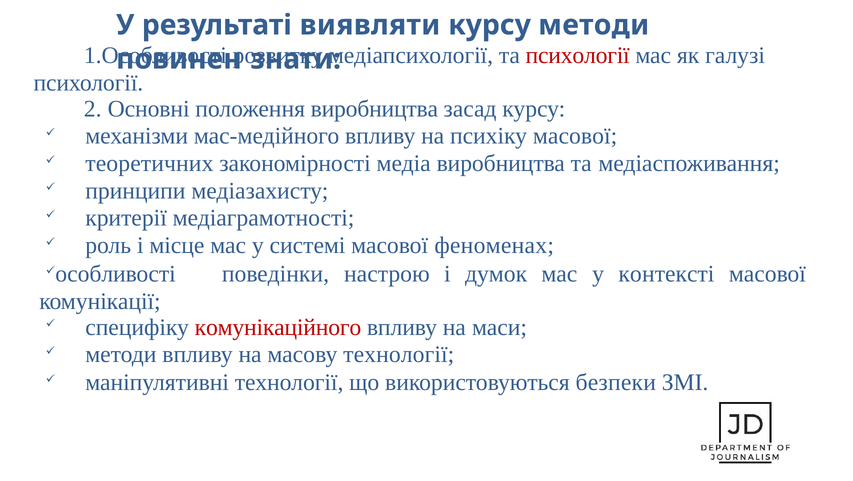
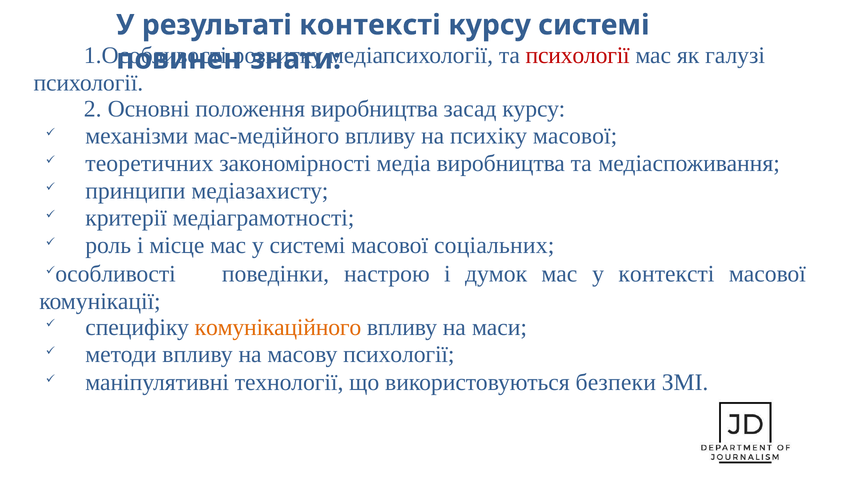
результаті виявляти: виявляти -> контексті (370, 25)
курсу методи: методи -> системі (594, 25)
феноменах: феноменах -> соціальних (494, 245)
комунікаційного colour: red -> orange (278, 327)
масову технології: технології -> психології (399, 354)
